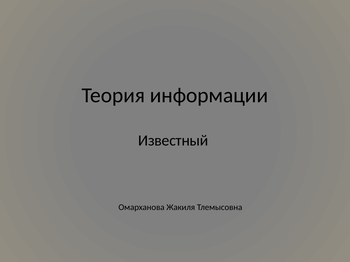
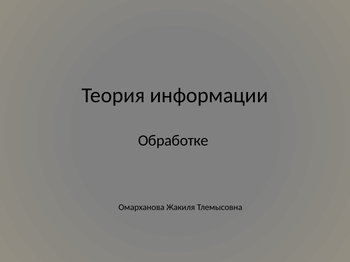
Известный: Известный -> Обработке (173, 141)
